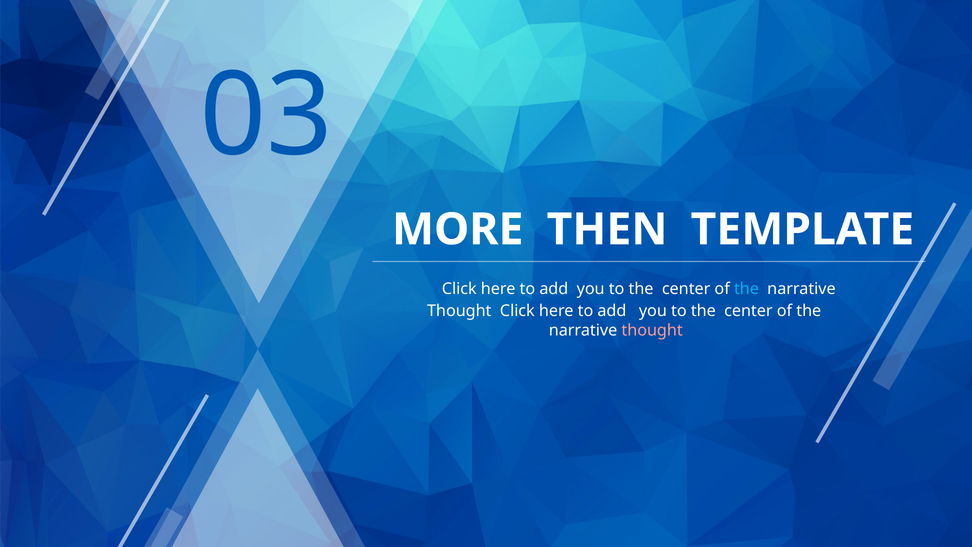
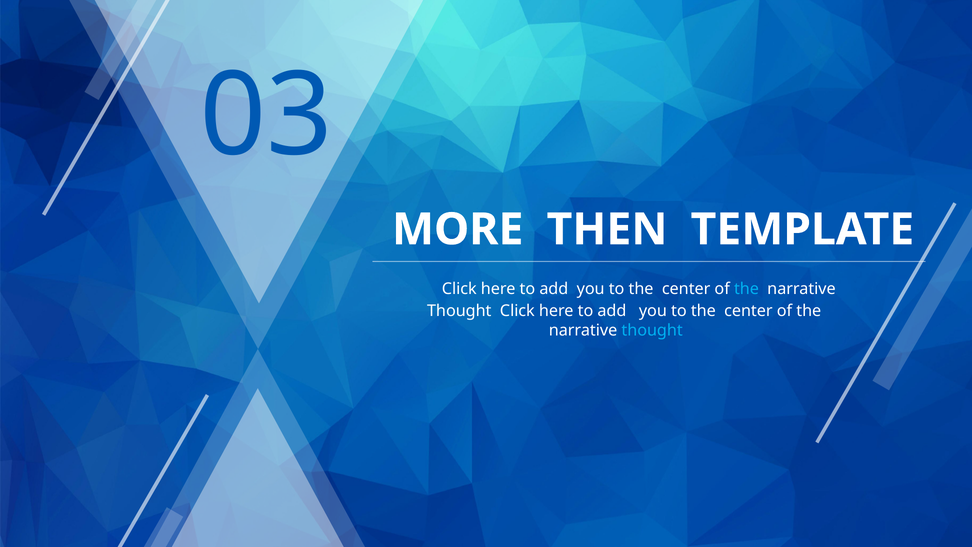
thought colour: pink -> light blue (652, 330)
